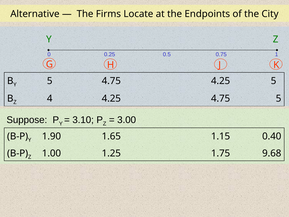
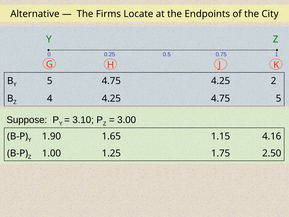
4.25 5: 5 -> 2 (274, 81)
0.40: 0.40 -> 4.16 (272, 136)
9.68: 9.68 -> 2.50 (272, 153)
